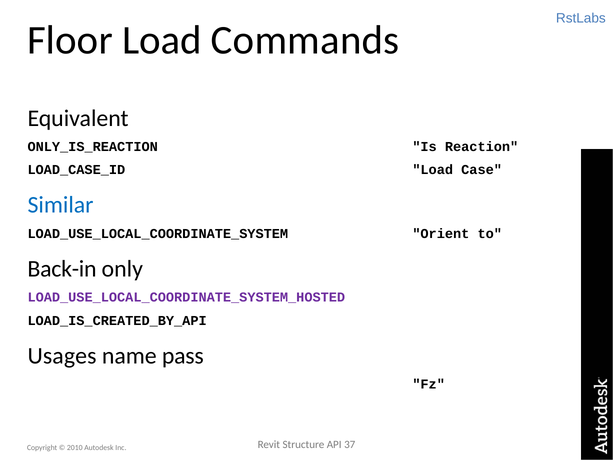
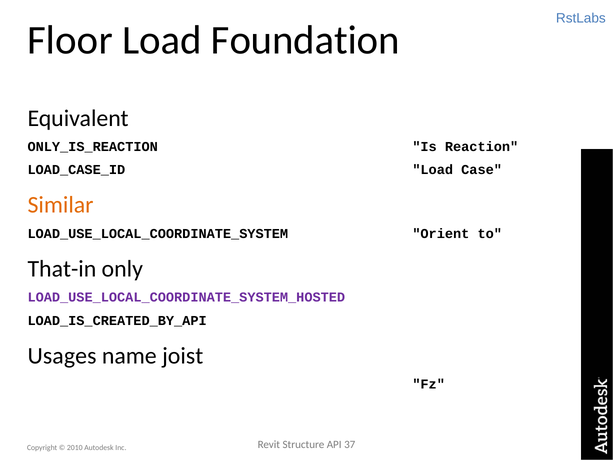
Commands: Commands -> Foundation (305, 40)
Similar colour: blue -> orange (61, 205)
Back-in: Back-in -> That-in (62, 269)
pass: pass -> joist (183, 355)
